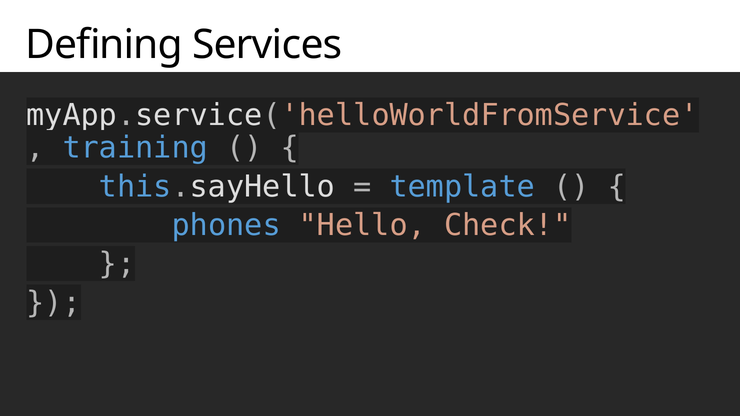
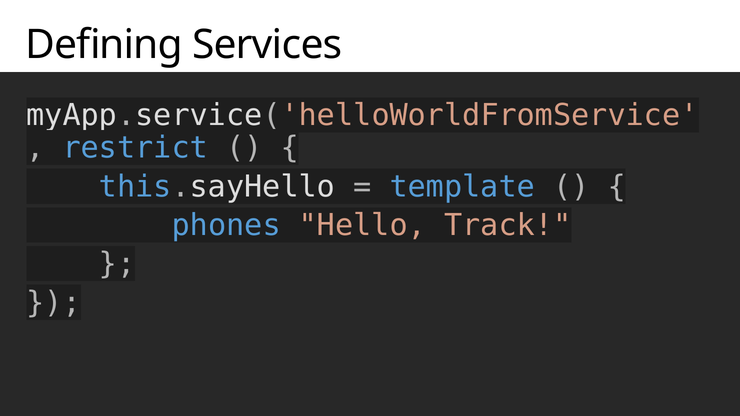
training: training -> restrict (135, 148)
Check: Check -> Track (508, 225)
